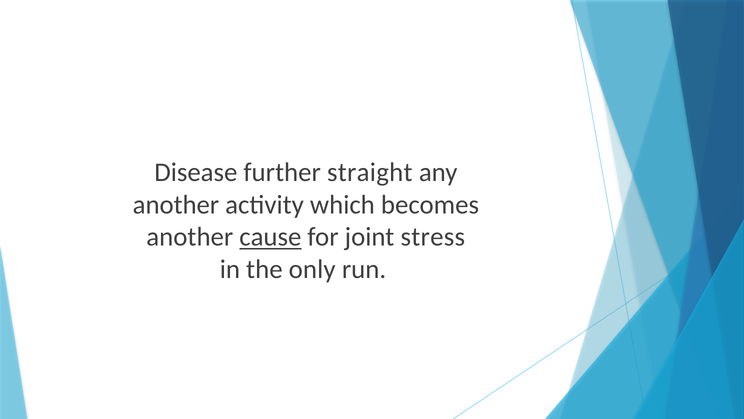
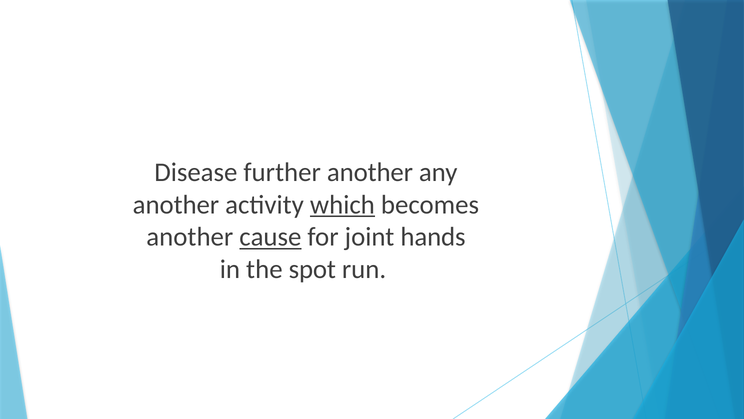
further straight: straight -> another (370, 172)
which underline: none -> present (342, 205)
stress: stress -> hands (433, 237)
only: only -> spot (312, 269)
